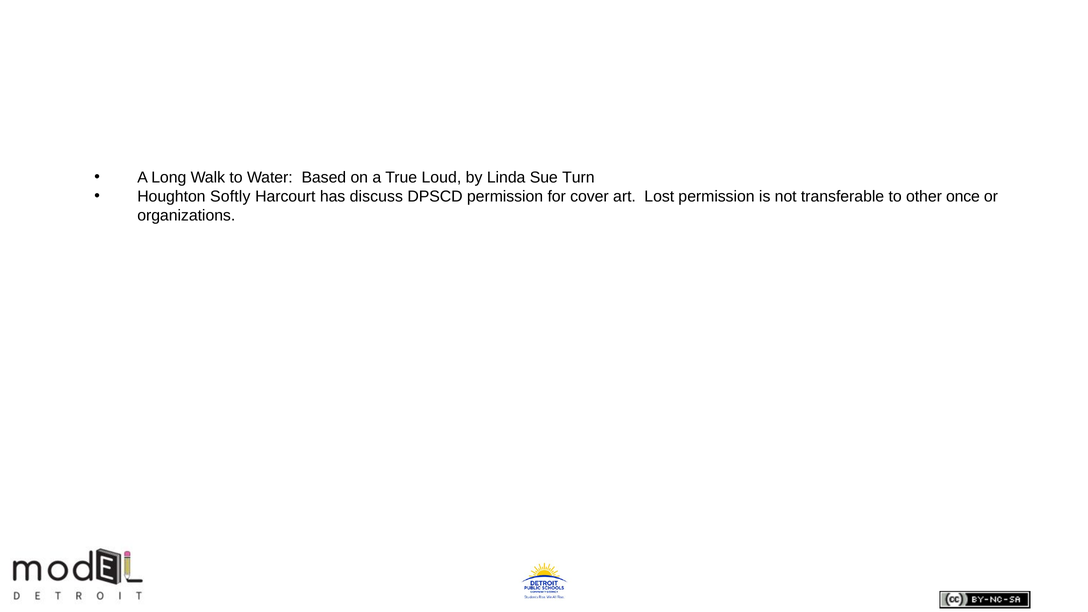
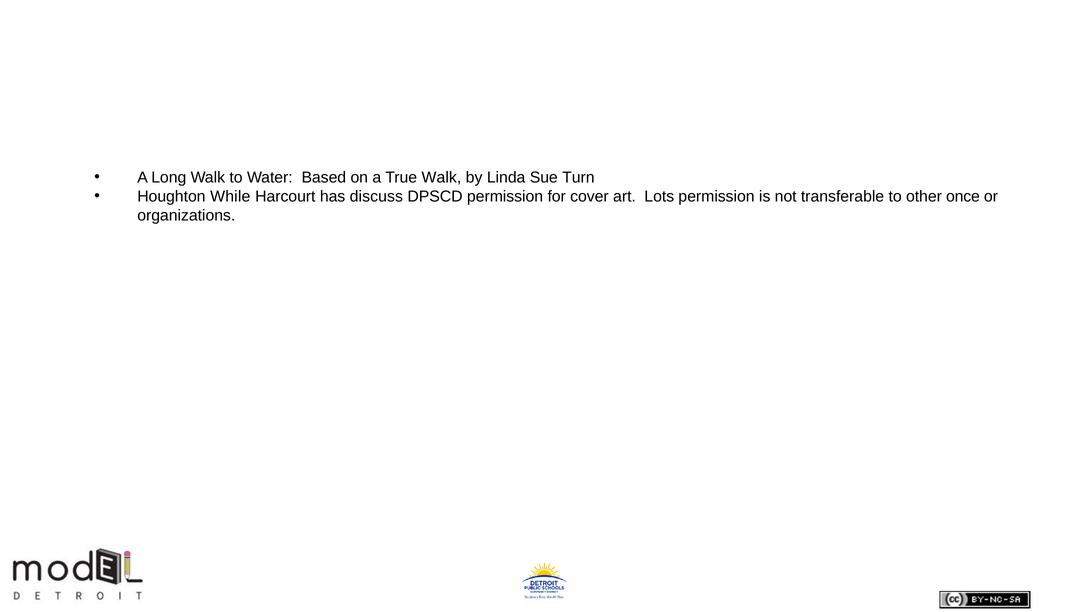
True Loud: Loud -> Walk (441, 178)
Softly: Softly -> While (230, 197)
Lost: Lost -> Lots (659, 197)
